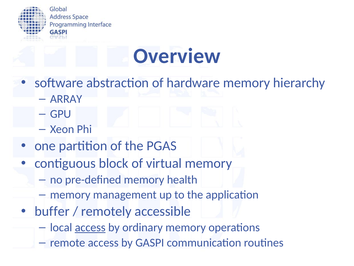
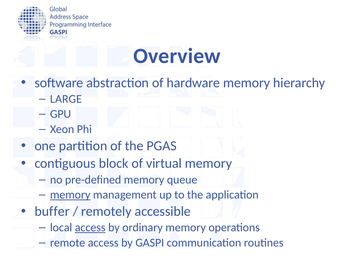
ARRAY: ARRAY -> LARGE (66, 99)
health: health -> queue (182, 179)
memory underline: none -> present (70, 194)
